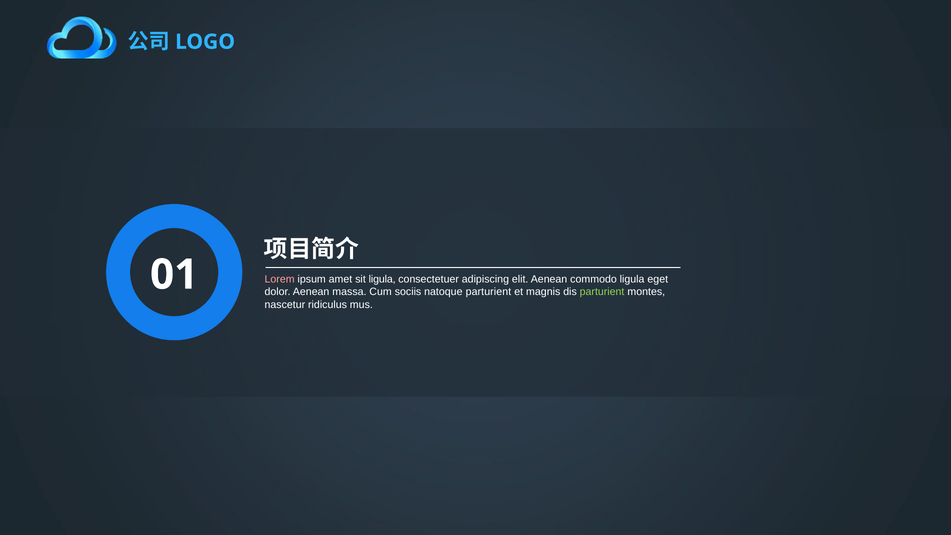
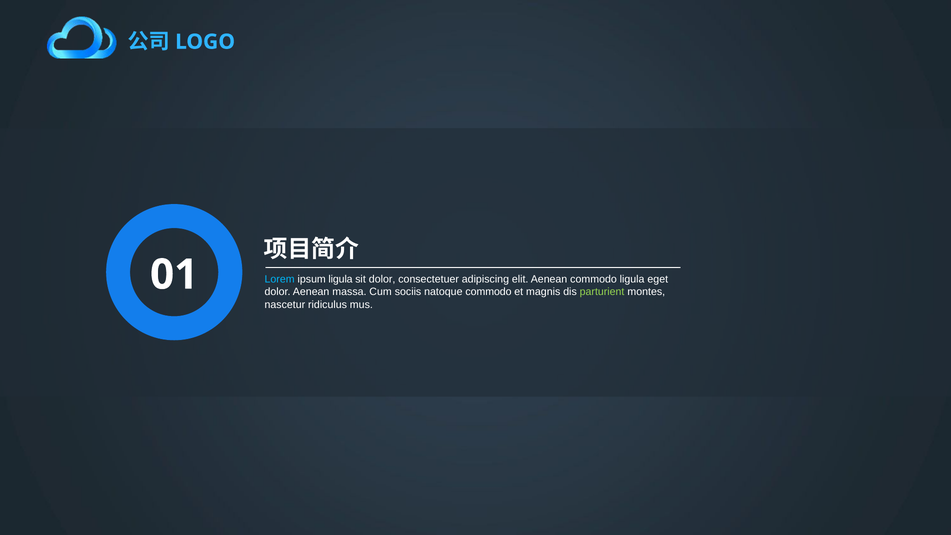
Lorem colour: pink -> light blue (280, 279)
ipsum amet: amet -> ligula (341, 279)
sit ligula: ligula -> dolor (382, 279)
natoque parturient: parturient -> commodo (488, 292)
